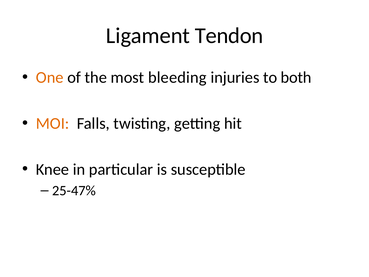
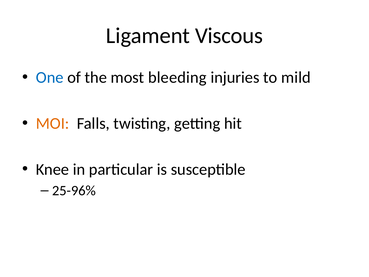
Tendon: Tendon -> Viscous (229, 36)
One colour: orange -> blue (50, 77)
both: both -> mild (296, 77)
25-47%: 25-47% -> 25-96% (74, 190)
